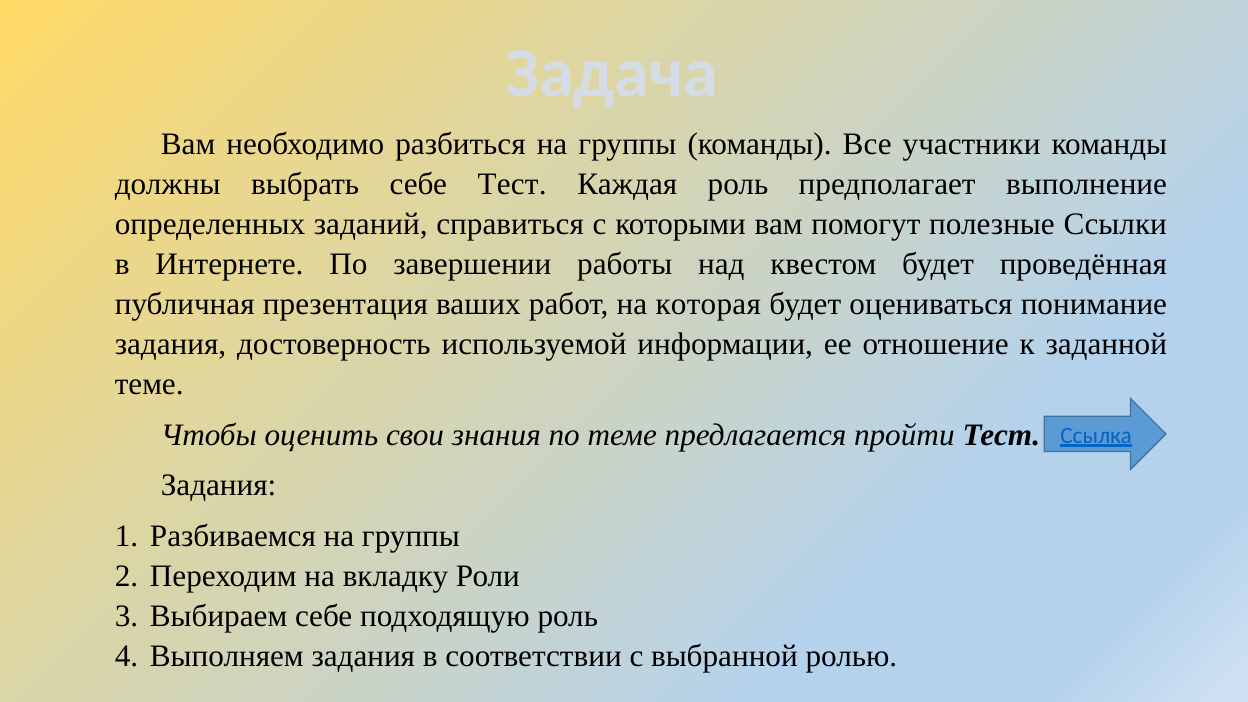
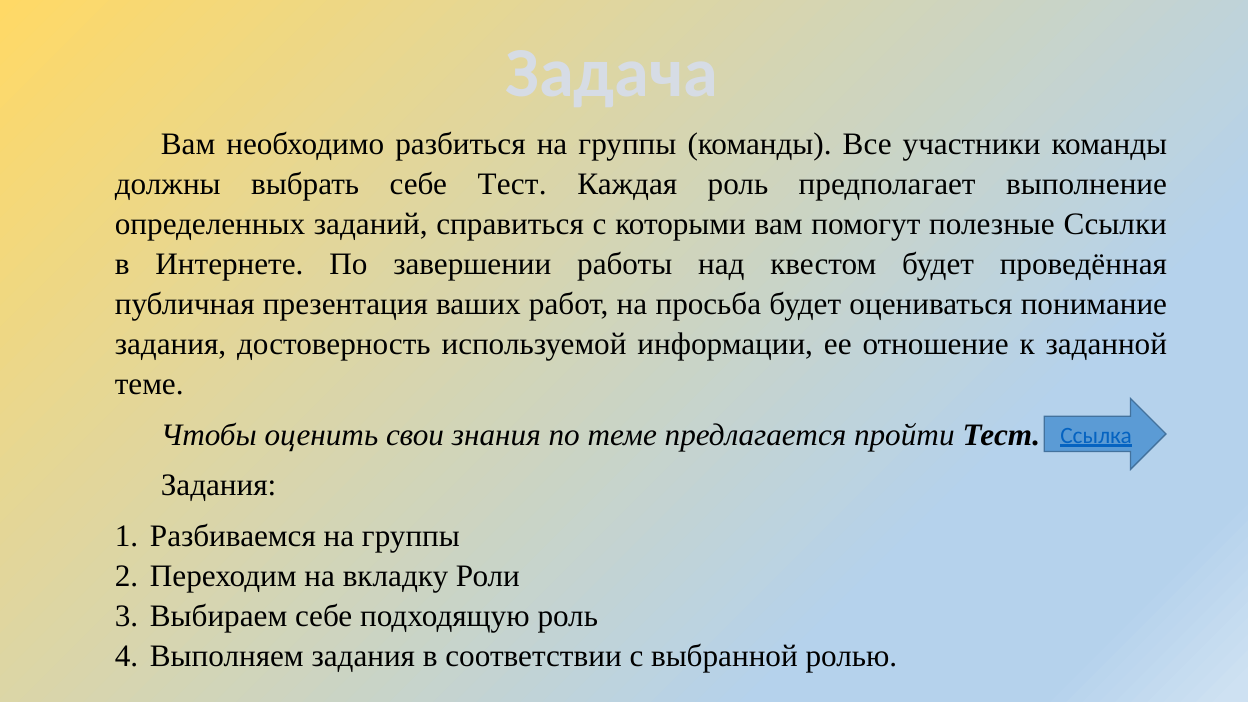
которая: которая -> просьба (708, 304)
